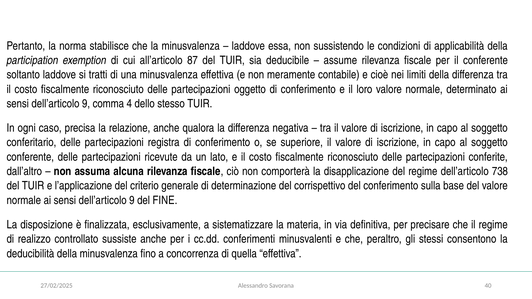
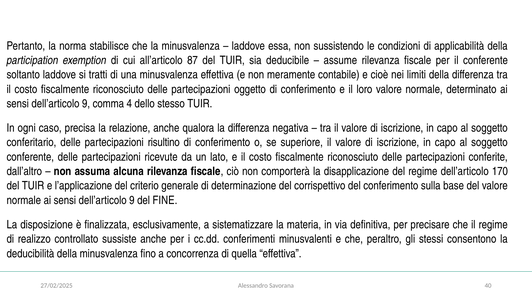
registra: registra -> risultino (164, 143)
738: 738 -> 170 (500, 171)
